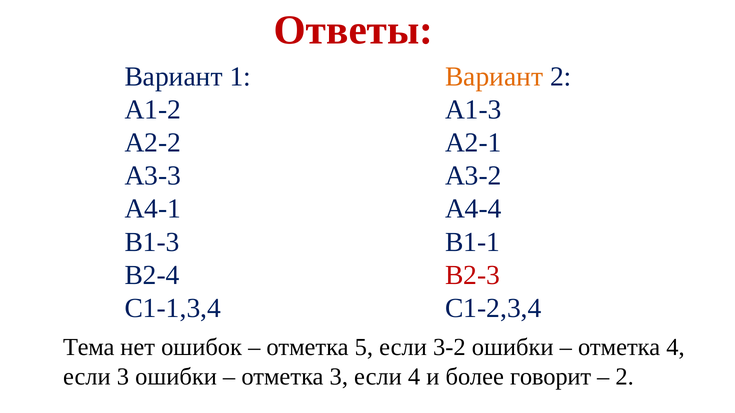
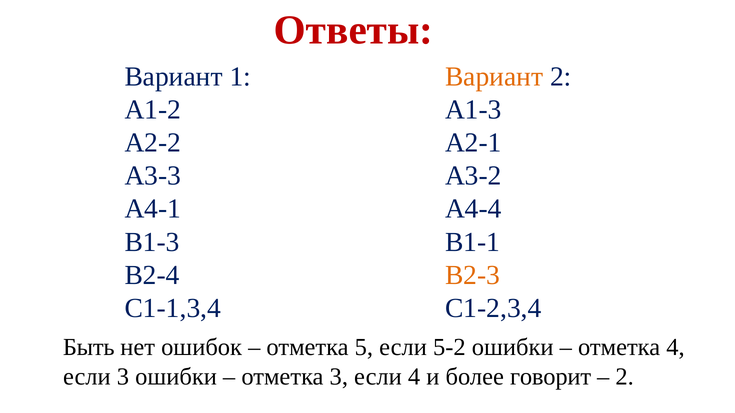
В2-3 colour: red -> orange (473, 275)
Тема: Тема -> Быть (89, 348)
3-2: 3-2 -> 5-2 (449, 348)
